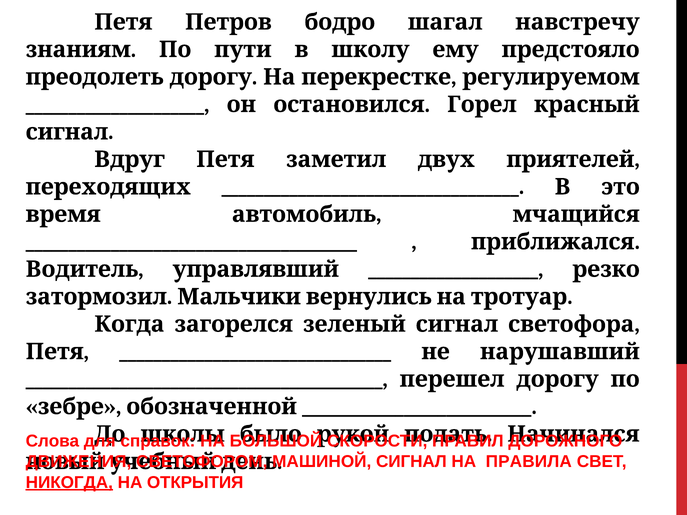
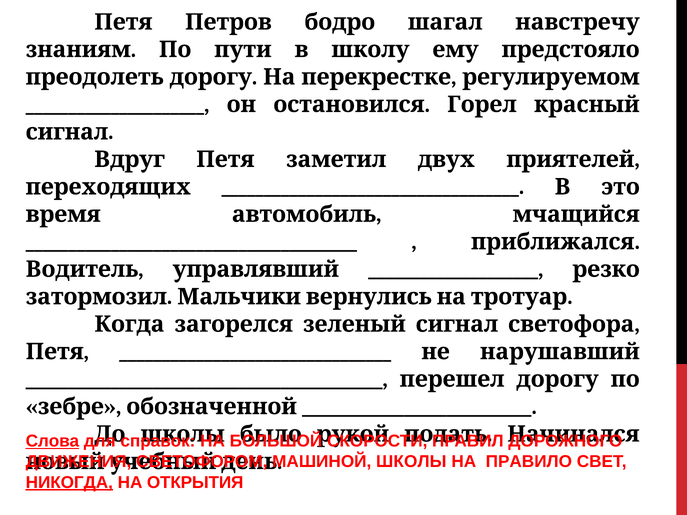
Слова underline: none -> present (52, 441)
СИГНАЛ: СИГНАЛ -> ШКОЛЫ (411, 462)
ПРАВИЛА: ПРАВИЛА -> ПРАВИЛО (529, 462)
